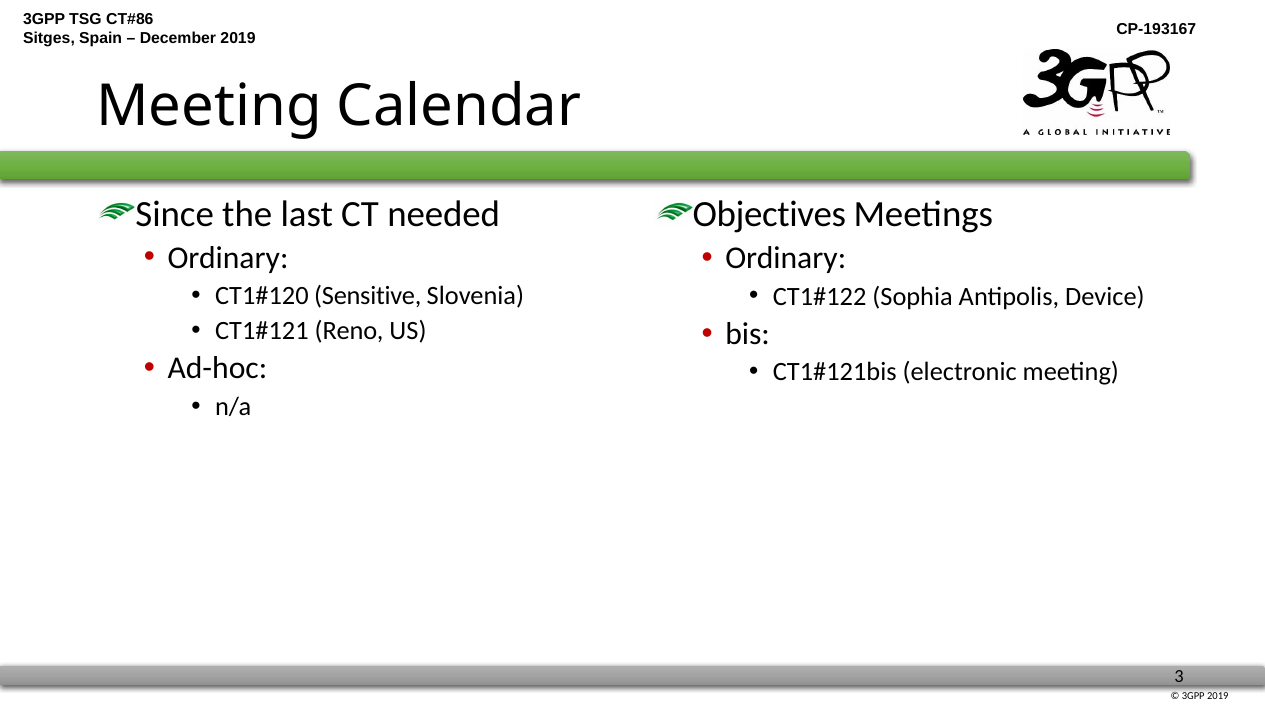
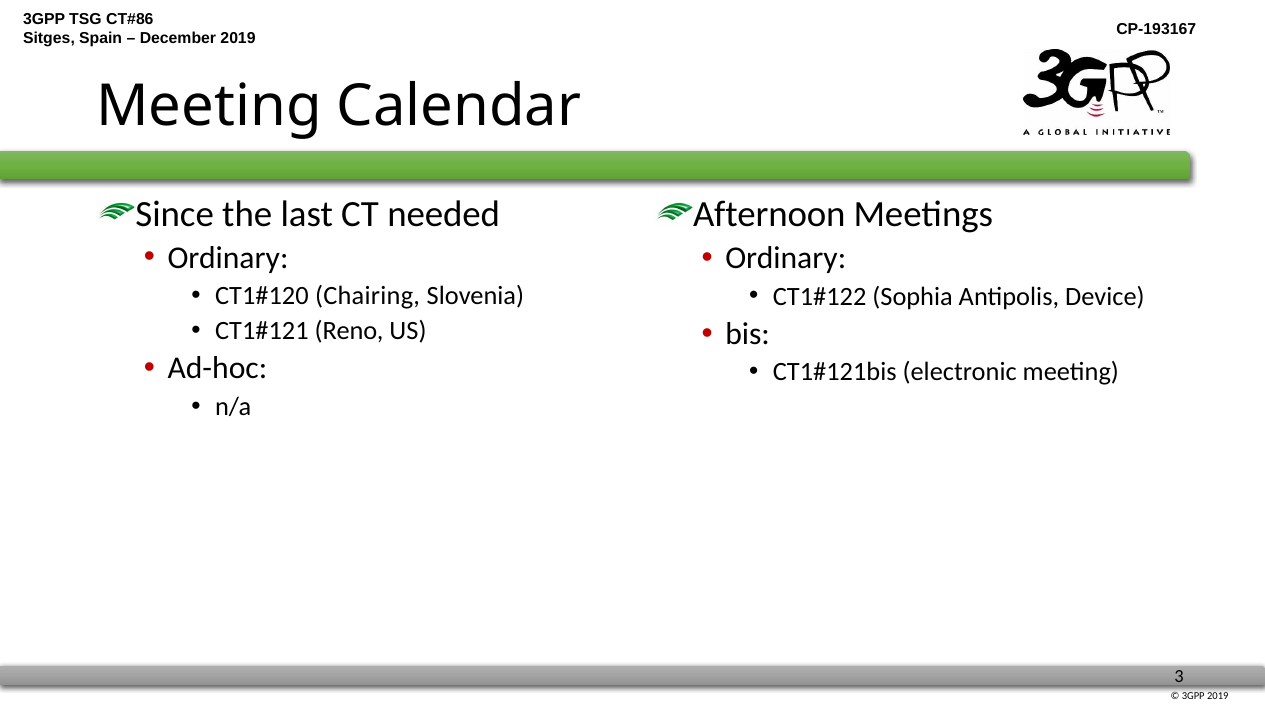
Objectives: Objectives -> Afternoon (769, 215)
Sensitive: Sensitive -> Chairing (368, 295)
